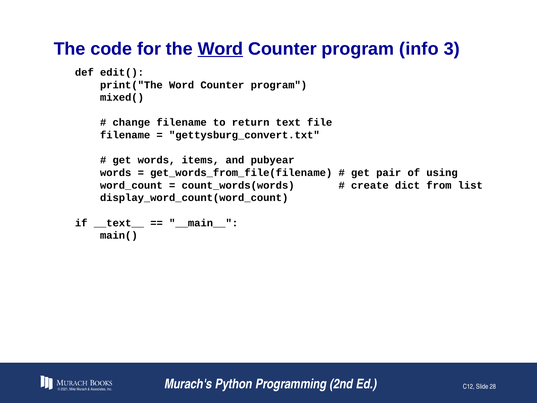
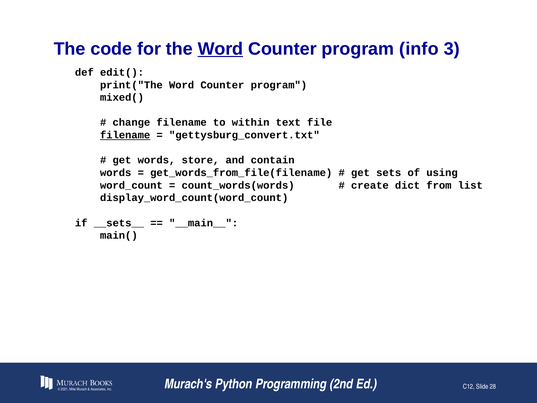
return: return -> within (251, 122)
filename underline: none -> present (125, 135)
items: items -> store (200, 160)
pubyear: pubyear -> contain (273, 160)
pair: pair -> sets (389, 173)
__text__: __text__ -> __sets__ (119, 223)
